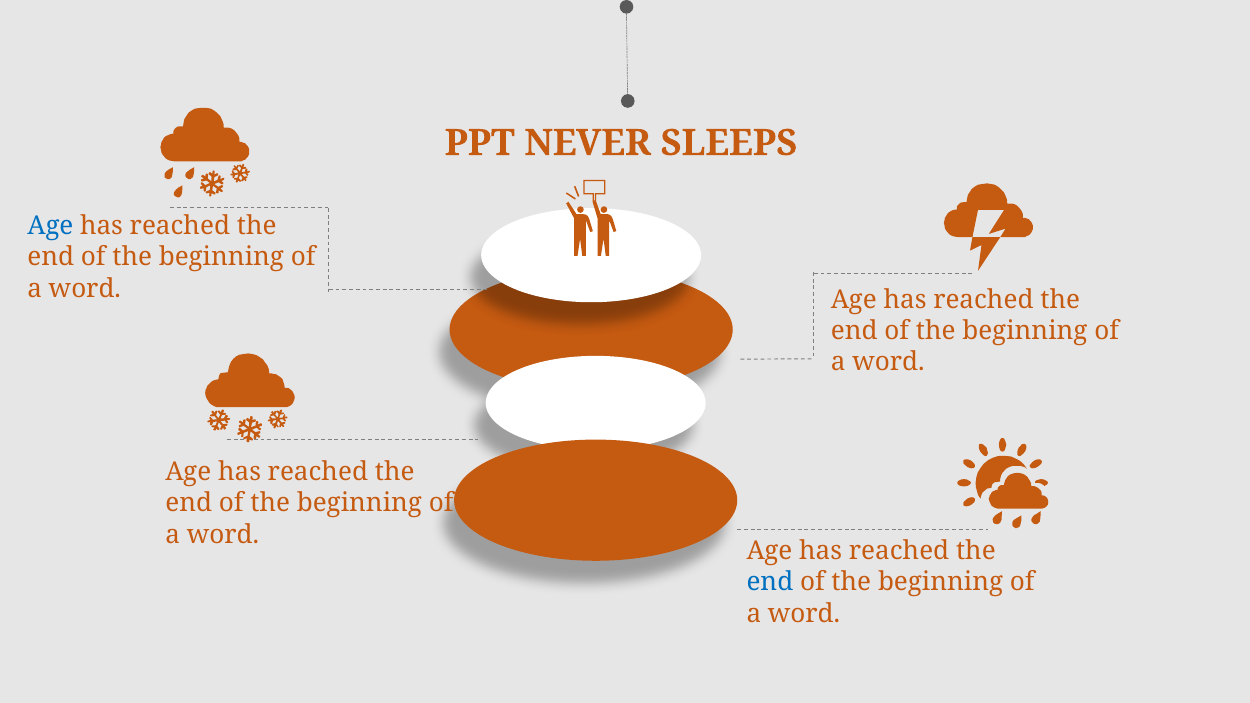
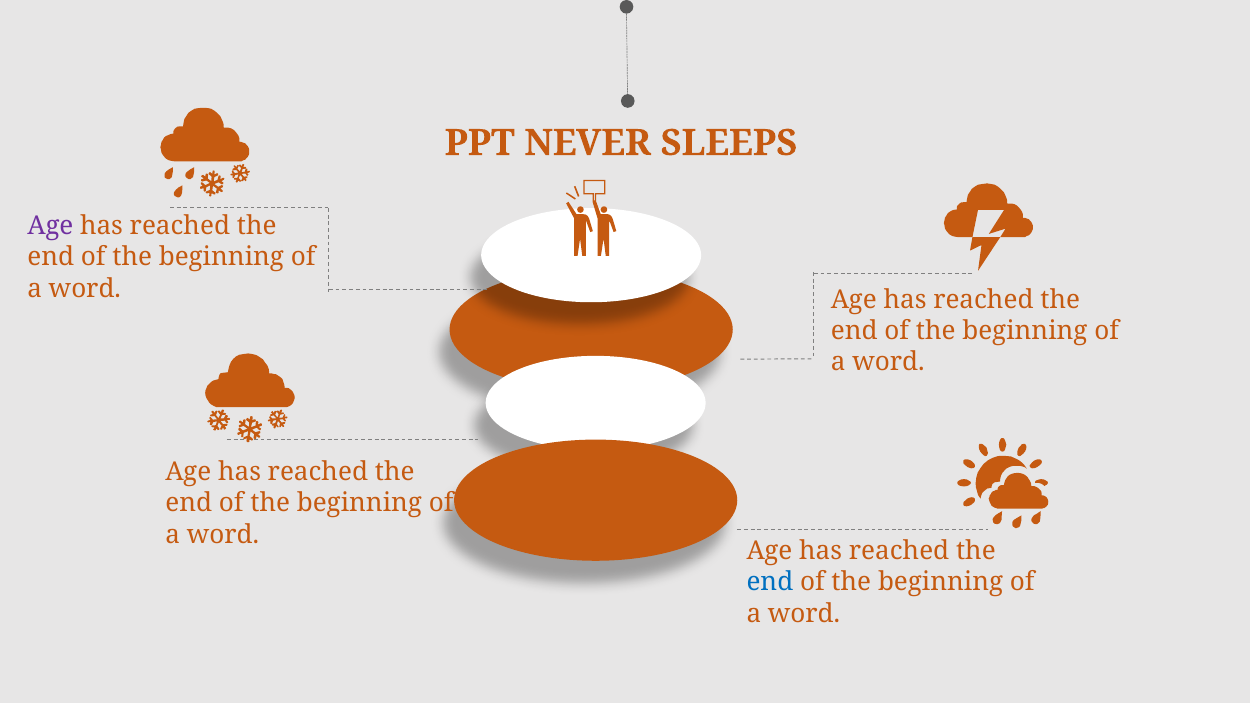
Age colour: blue -> purple (50, 226)
